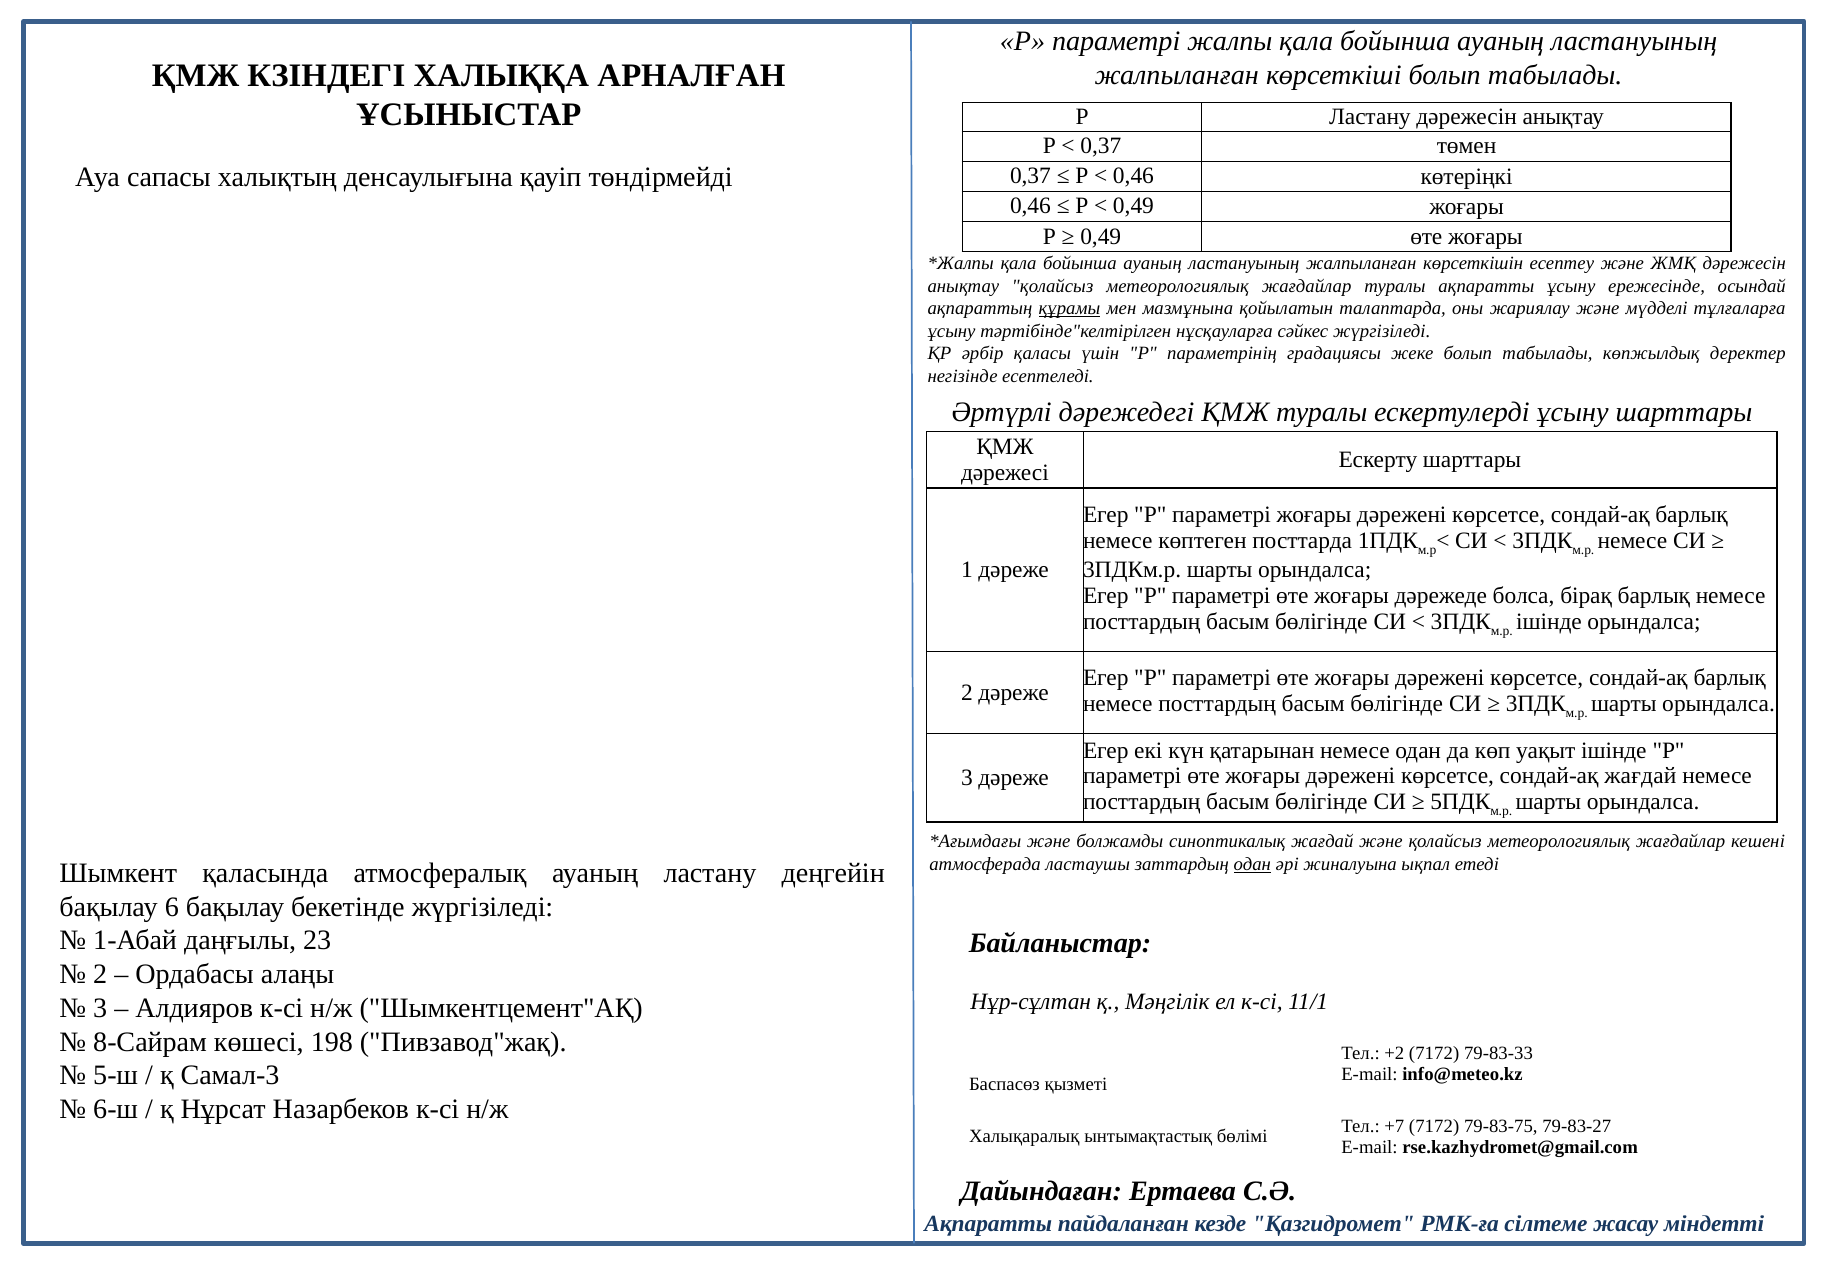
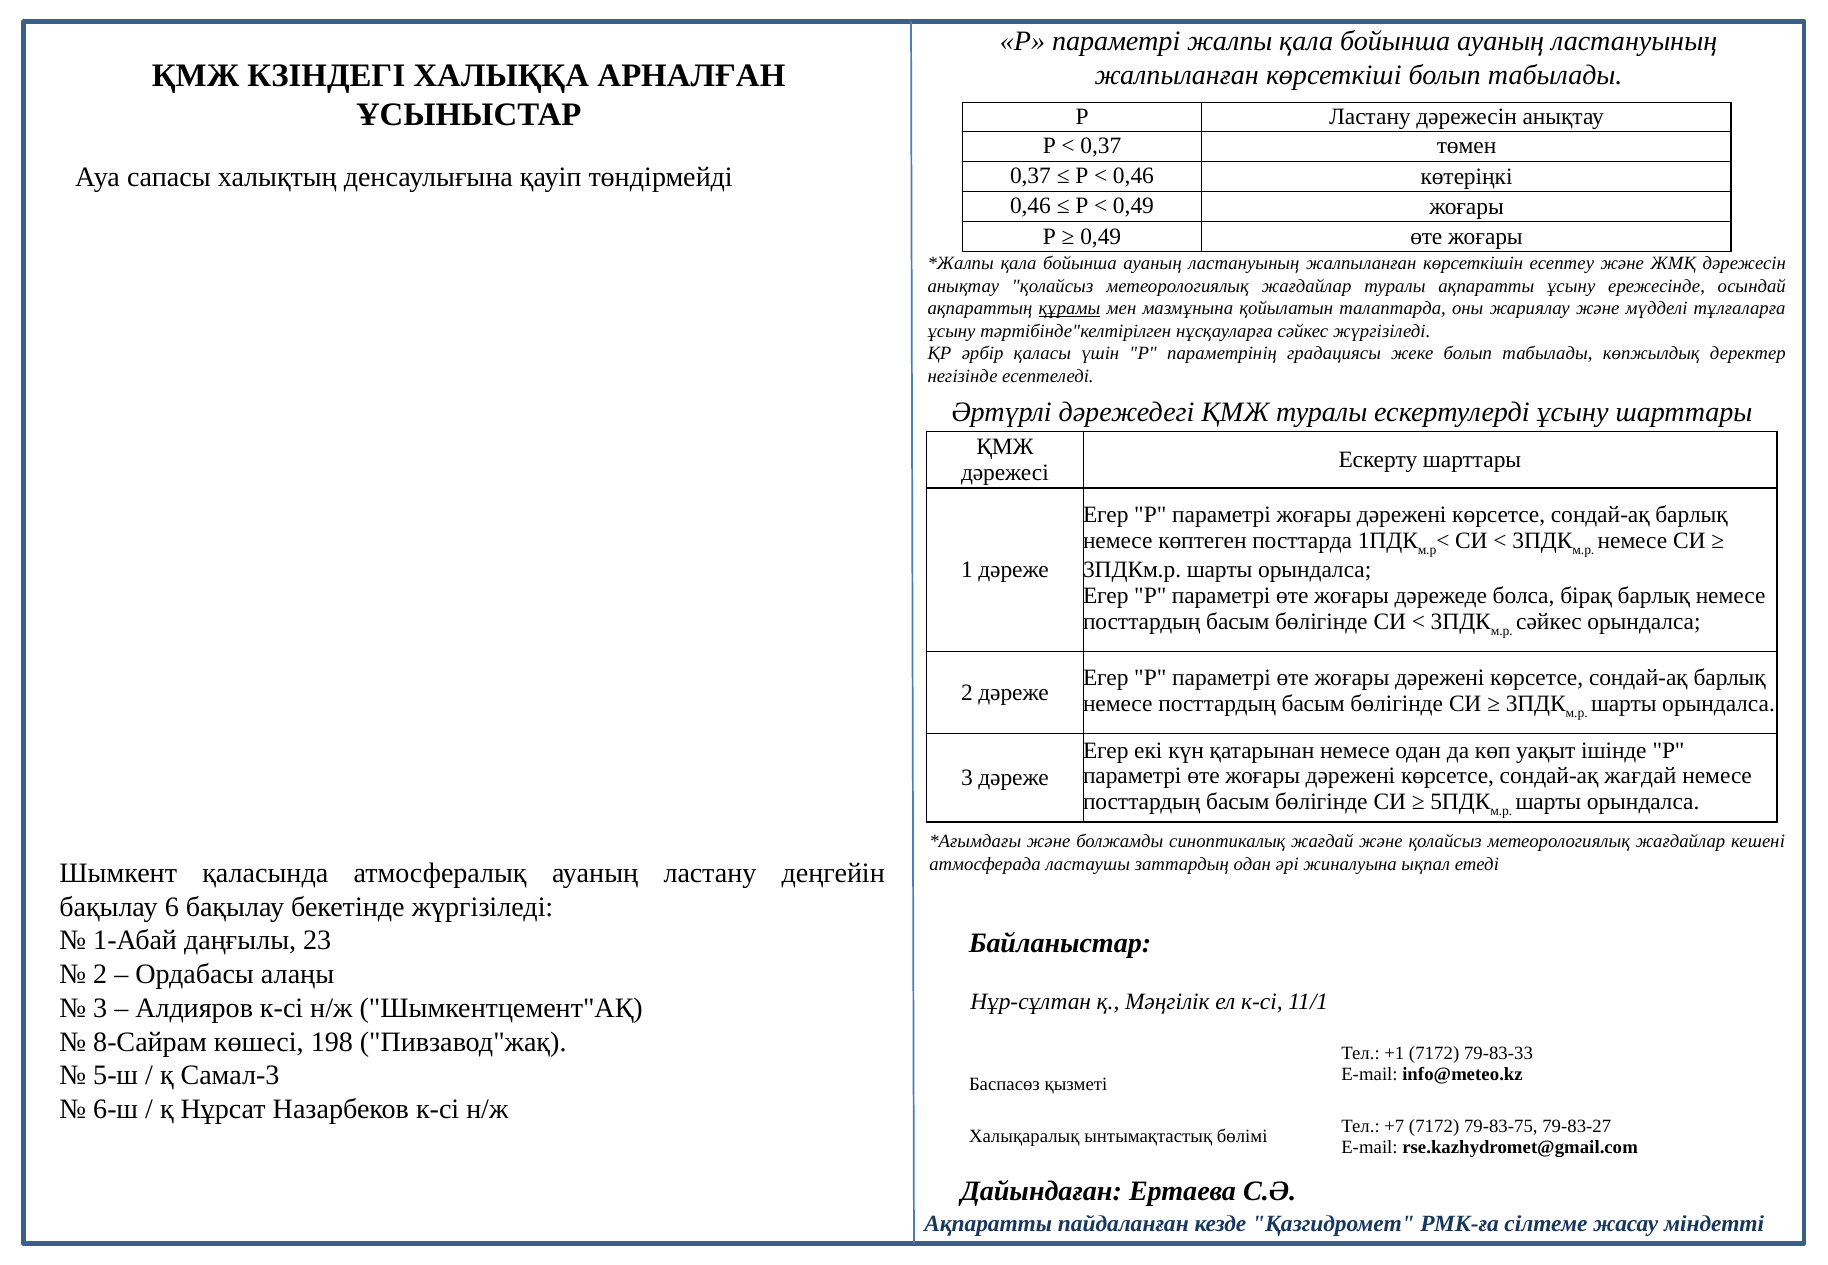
ішінде: ішінде -> сәйкес (1549, 622)
одан underline: present -> none (1252, 864)
+2: +2 -> +1 (1394, 1054)
